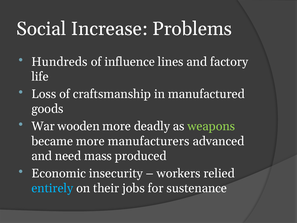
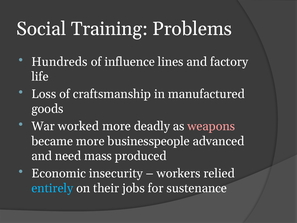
Increase: Increase -> Training (109, 29)
wooden: wooden -> worked (78, 126)
weapons colour: light green -> pink (211, 126)
manufacturers: manufacturers -> businesspeople (149, 141)
